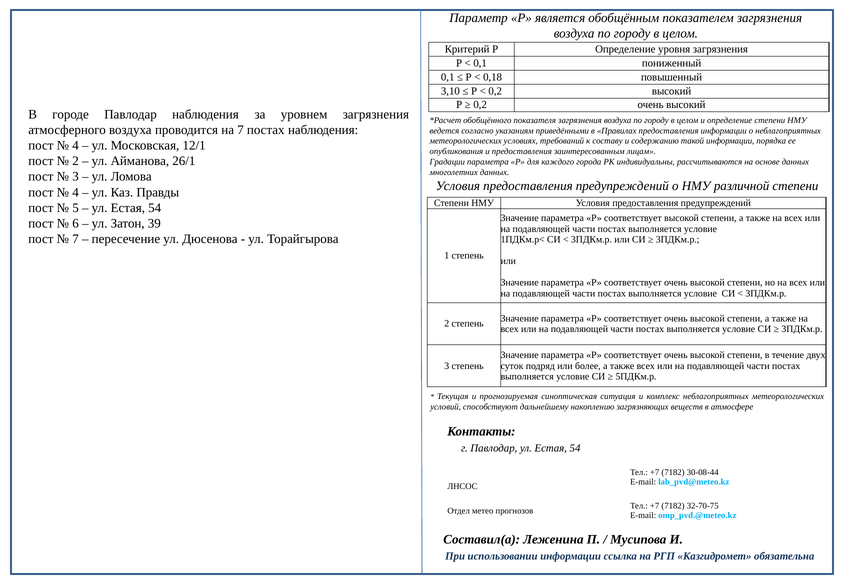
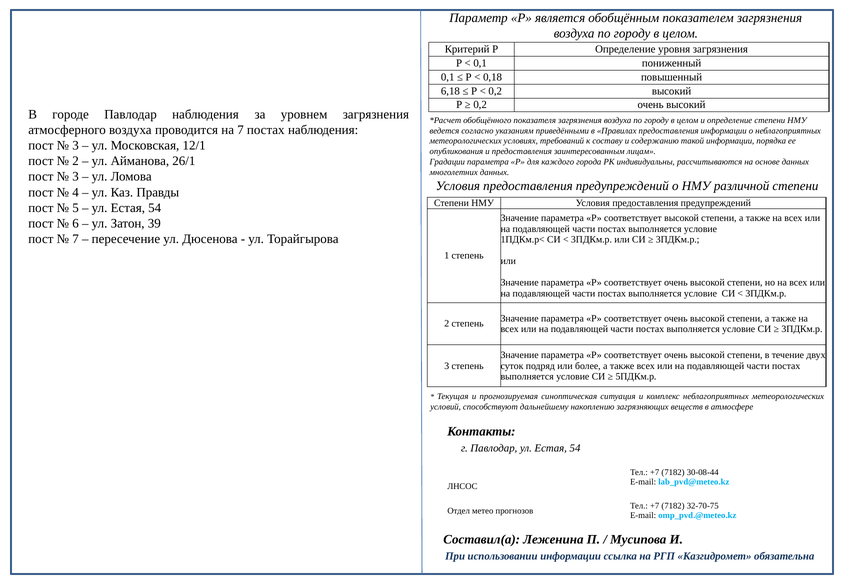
3,10: 3,10 -> 6,18 (450, 91)
4: 4 -> 3 (76, 146)
